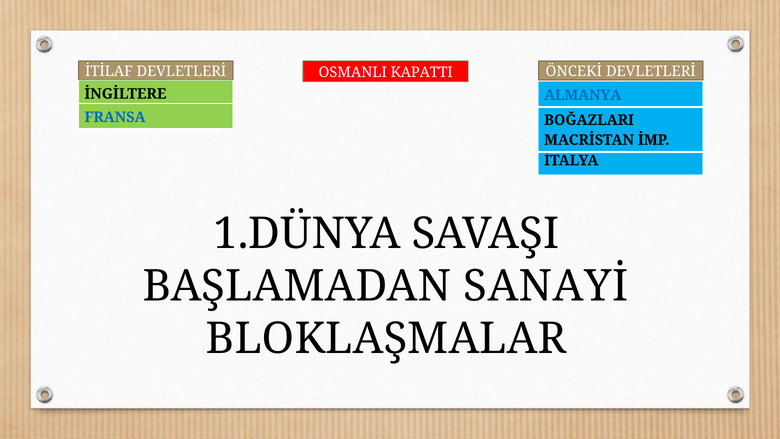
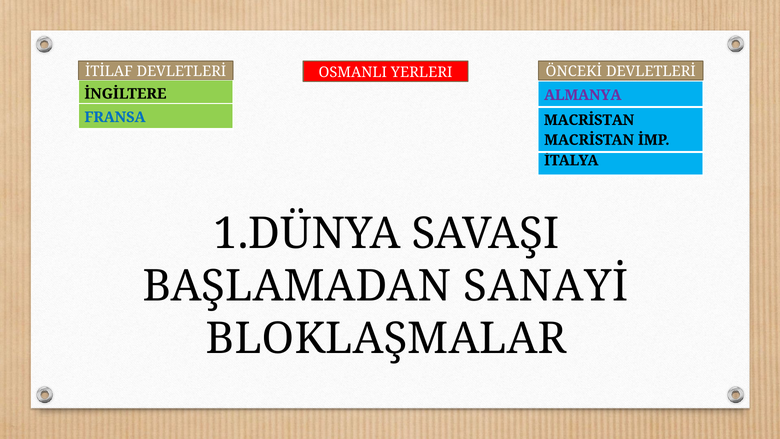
KAPATTI: KAPATTI -> YERLERI (422, 72)
ALMANYA colour: blue -> purple (583, 95)
BOĞAZLARI: BOĞAZLARI -> MACRİSTAN (589, 120)
